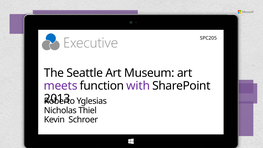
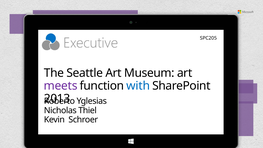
with colour: purple -> blue (138, 86)
